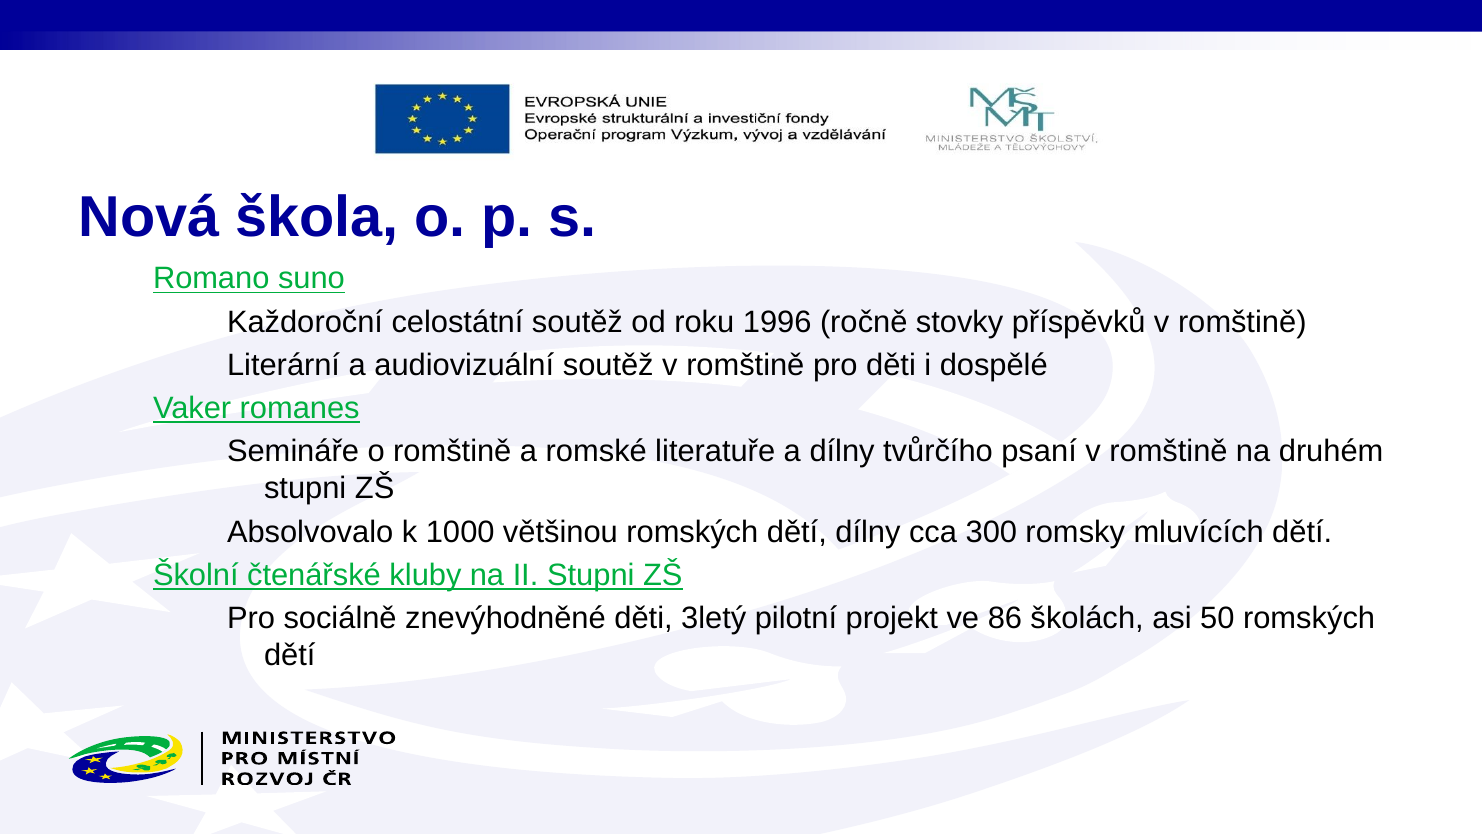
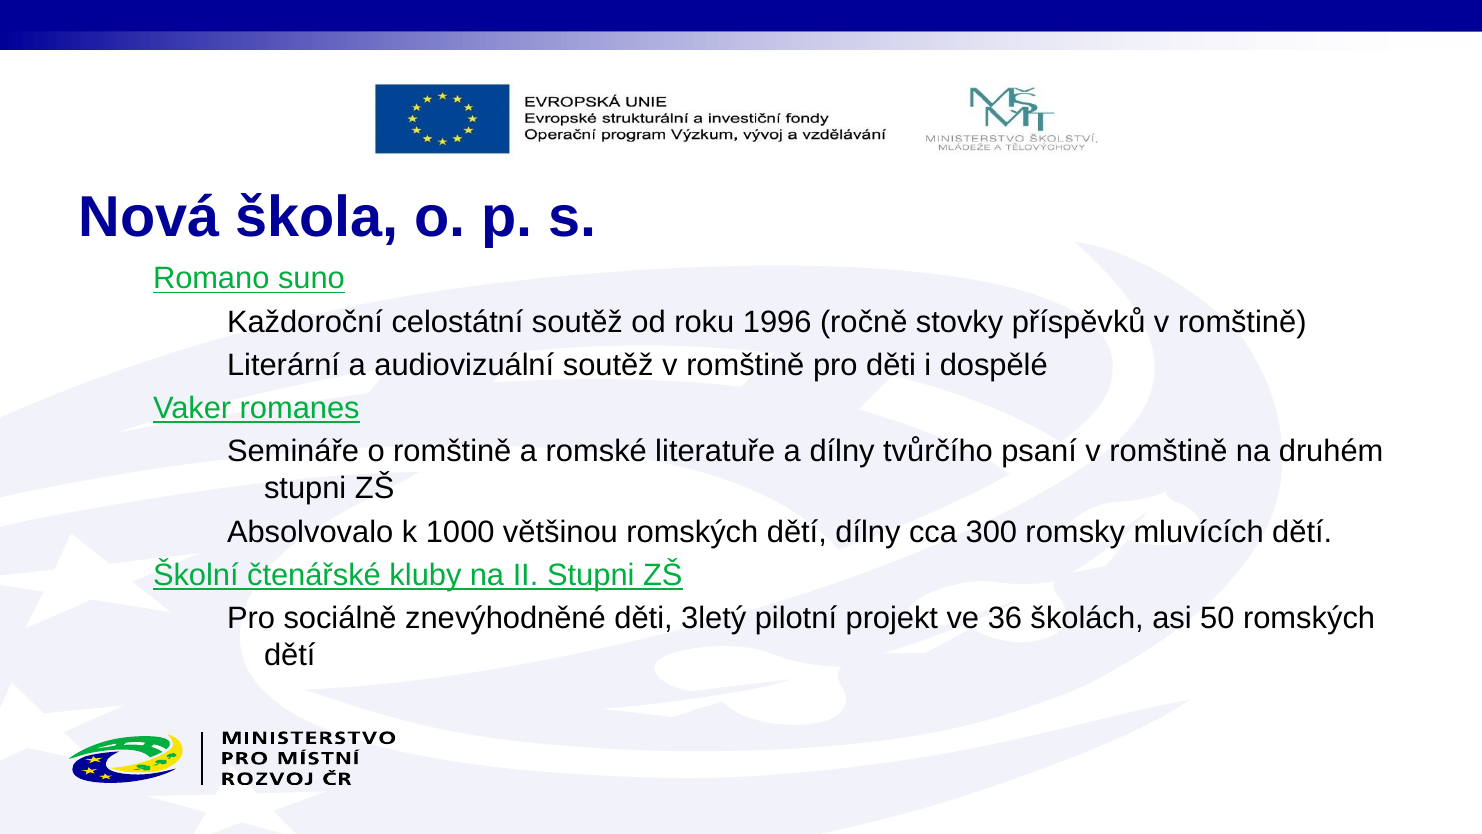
86: 86 -> 36 (1005, 618)
